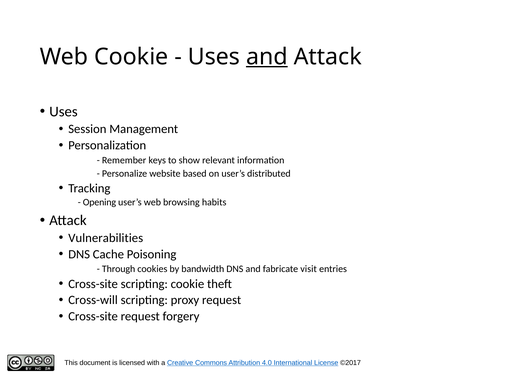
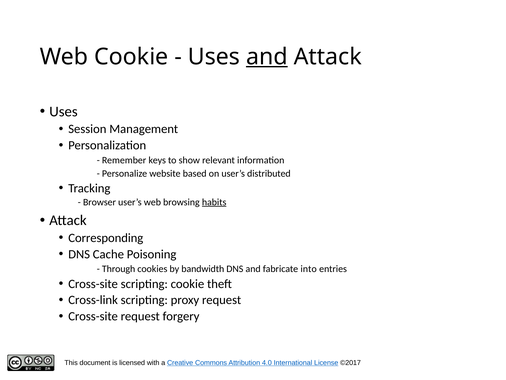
Opening: Opening -> Browser (99, 202)
habits underline: none -> present (214, 202)
Vulnerabilities: Vulnerabilities -> Corresponding (106, 238)
visit: visit -> into (309, 269)
Cross-will: Cross-will -> Cross-link (93, 300)
